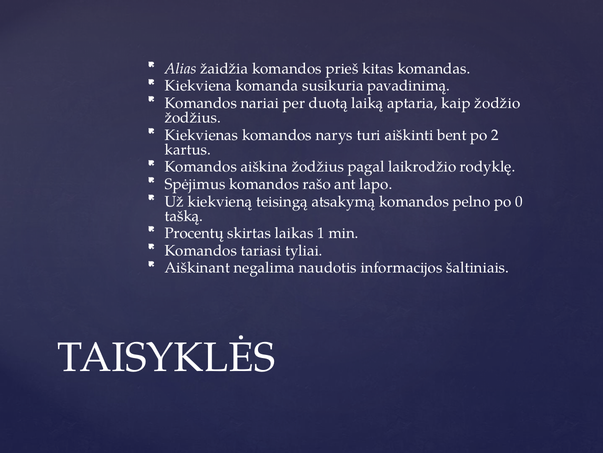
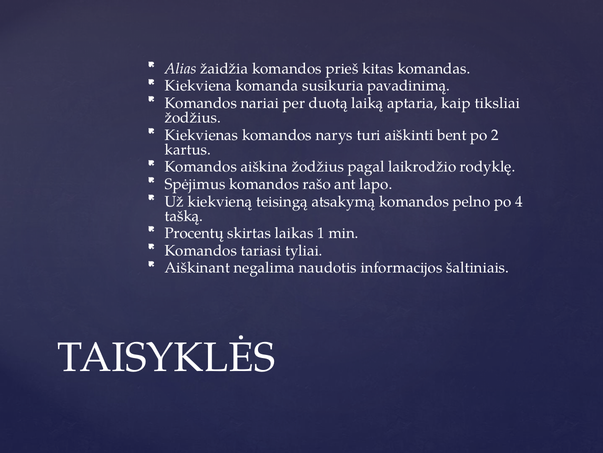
žodžio: žodžio -> tiksliai (497, 103)
0: 0 -> 4 (519, 201)
